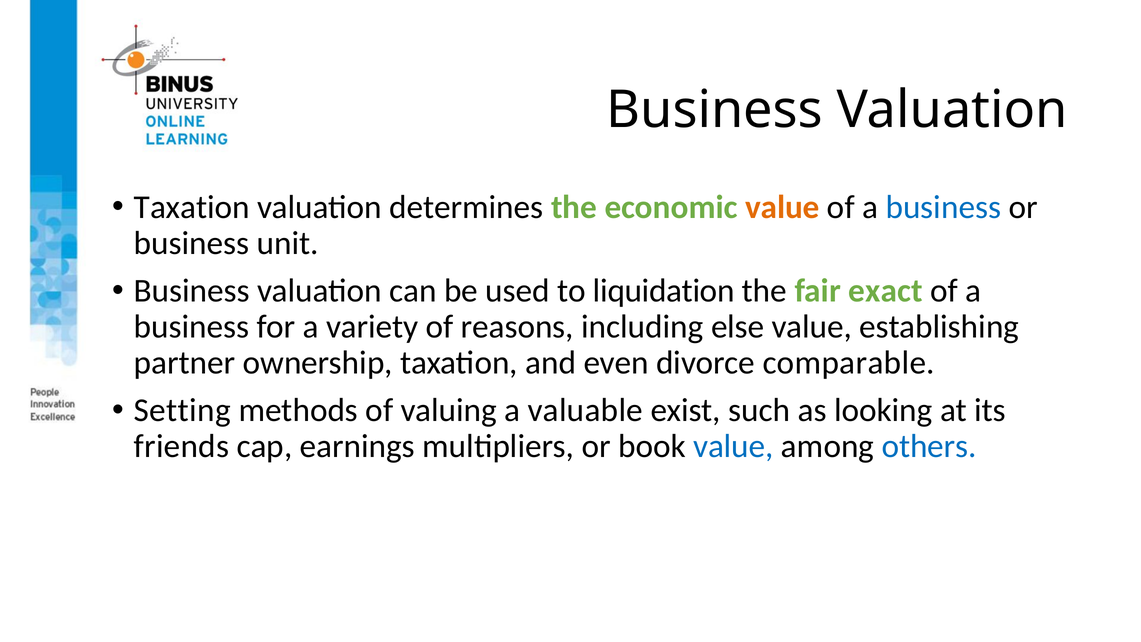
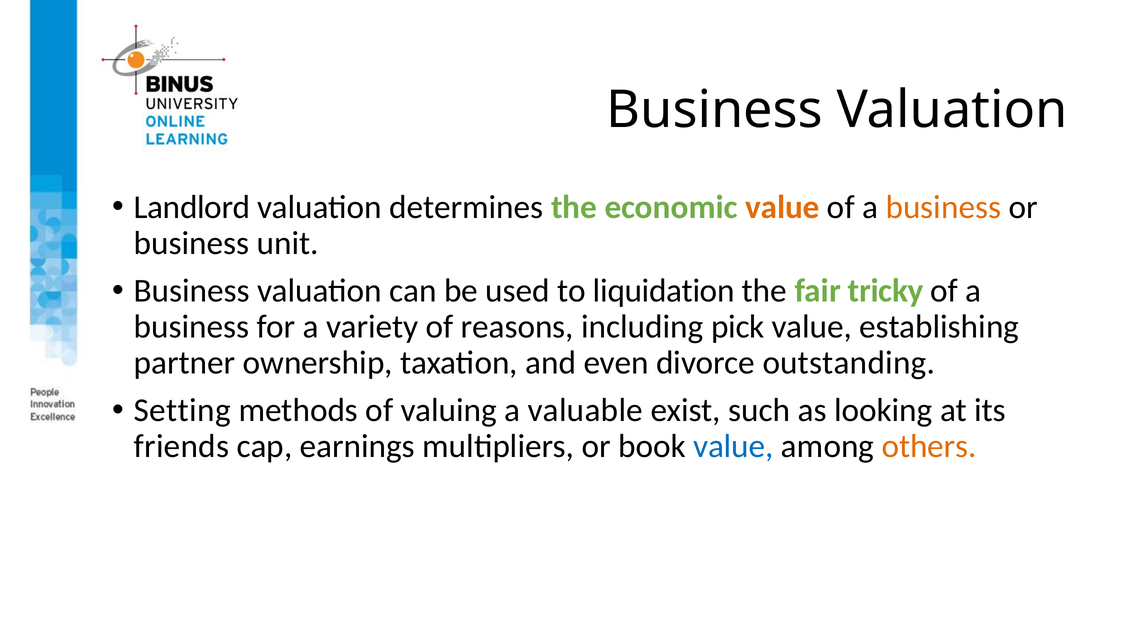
Taxation: Taxation -> Landlord (192, 207)
business colour: blue -> orange (943, 207)
exact: exact -> tricky (886, 291)
else: else -> pick (738, 327)
comparable: comparable -> outstanding (849, 363)
others colour: blue -> orange (929, 446)
